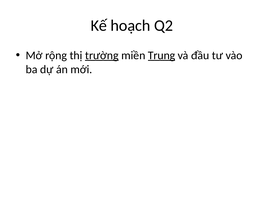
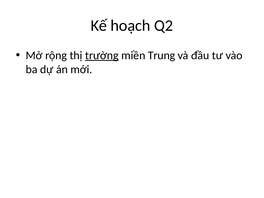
Trung underline: present -> none (162, 55)
